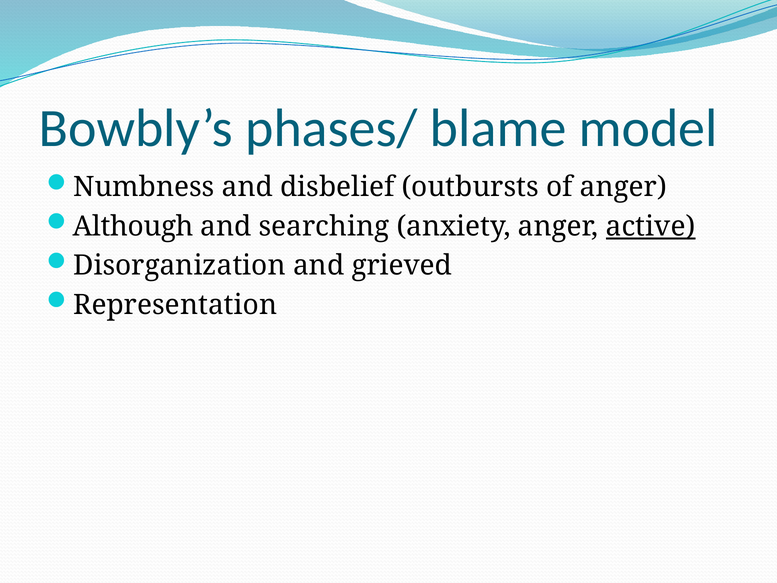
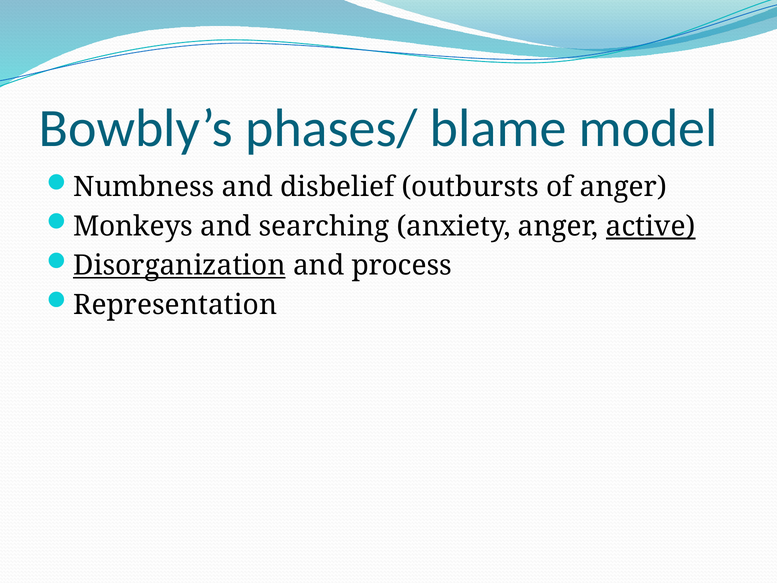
Although: Although -> Monkeys (133, 226)
Disorganization underline: none -> present (179, 266)
grieved: grieved -> process (402, 266)
